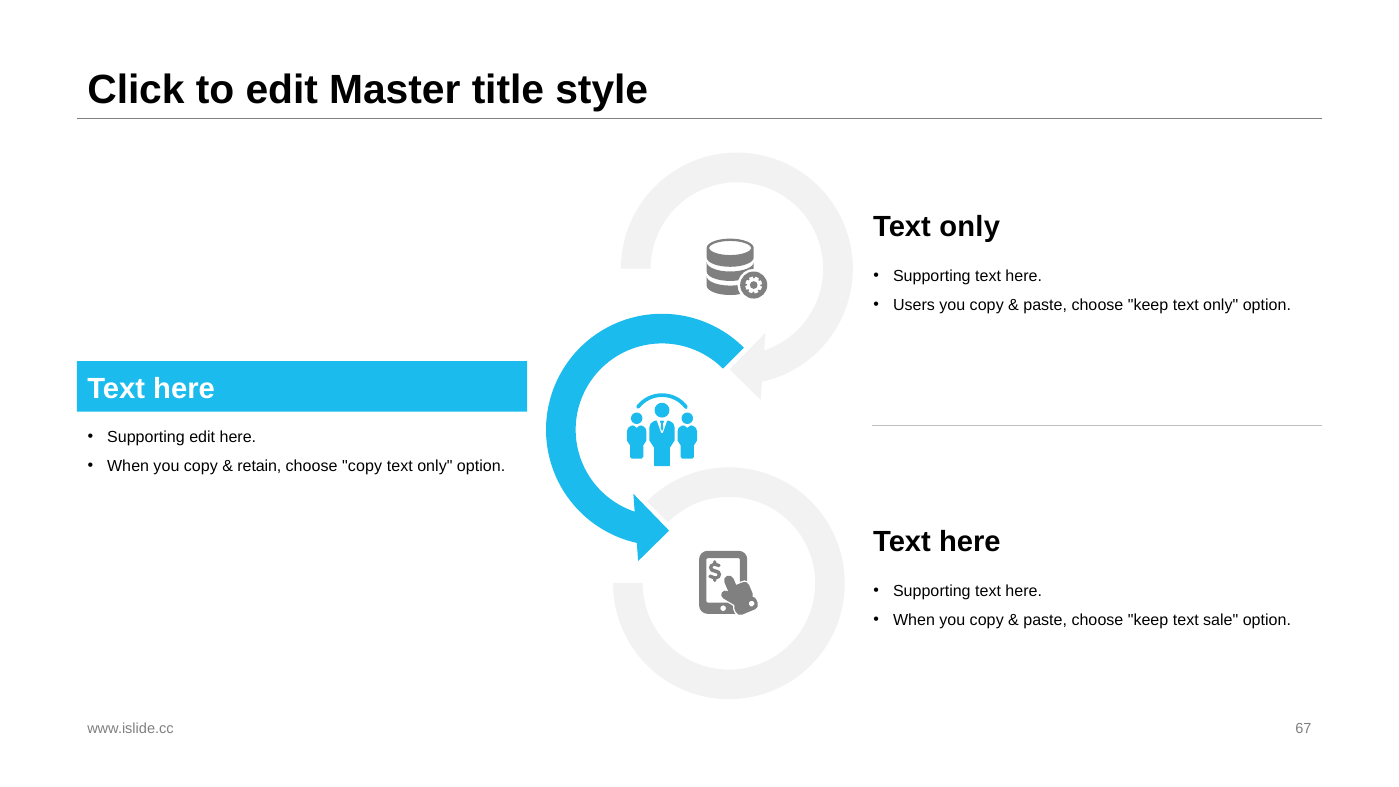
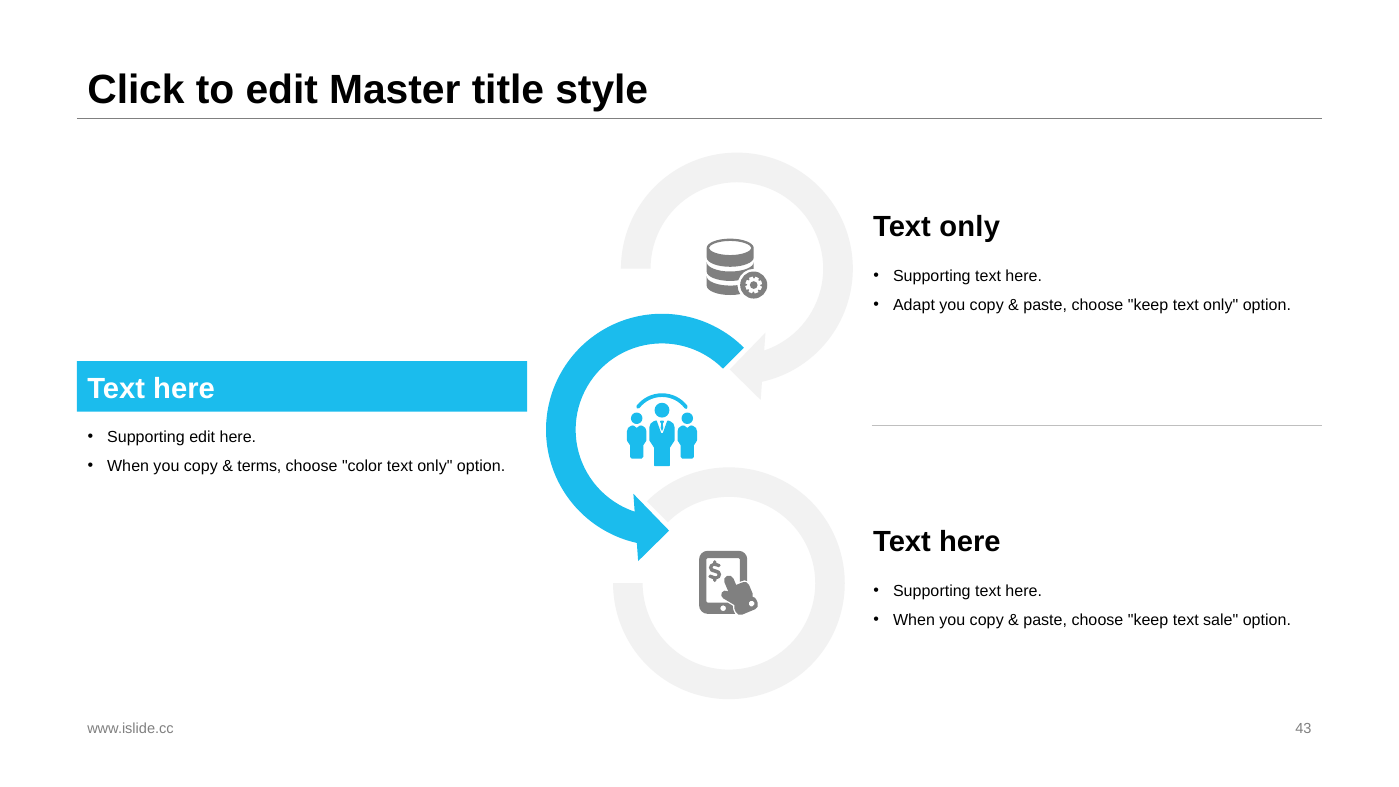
Users: Users -> Adapt (914, 305)
retain: retain -> terms (259, 466)
choose copy: copy -> color (362, 466)
67: 67 -> 43 (1303, 729)
